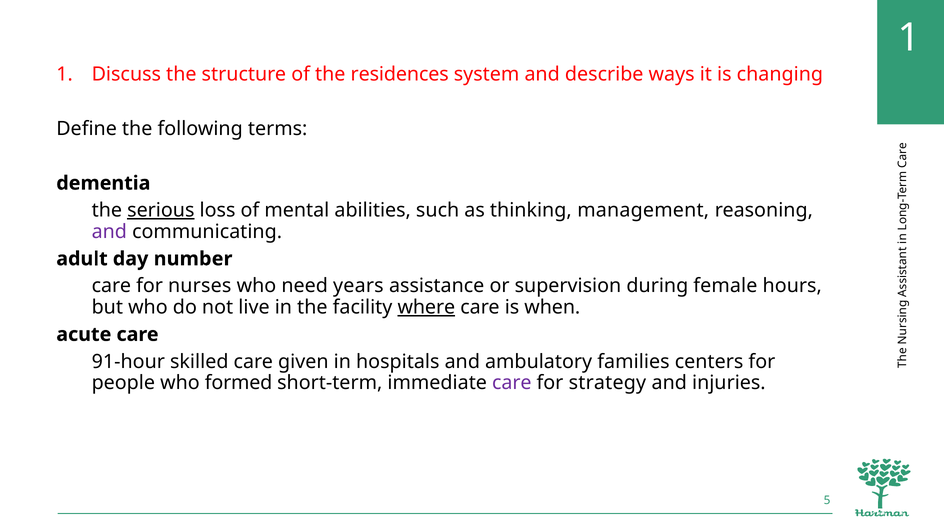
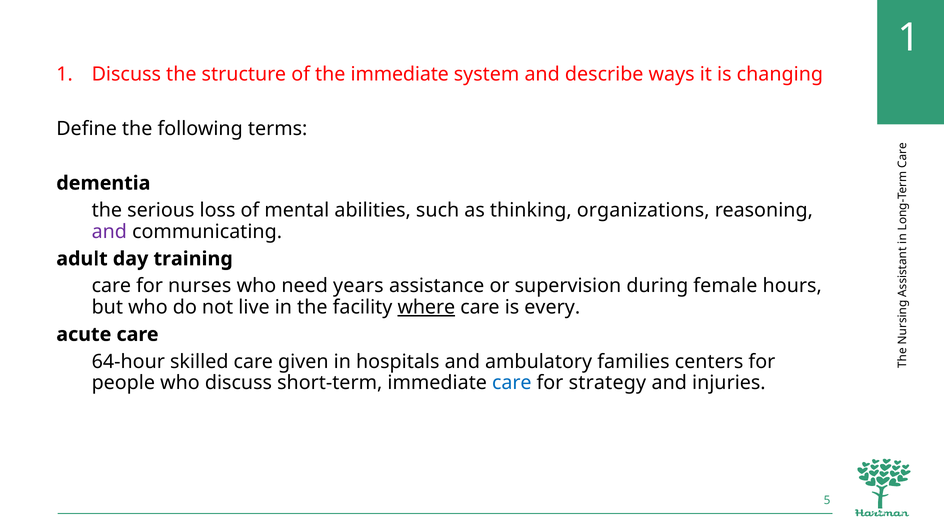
the residences: residences -> immediate (400, 74)
serious underline: present -> none (161, 210)
management: management -> organizations (643, 210)
number: number -> training (193, 259)
when: when -> every (552, 307)
91-hour: 91-hour -> 64-hour (128, 362)
who formed: formed -> discuss (238, 383)
care colour: purple -> blue (512, 383)
